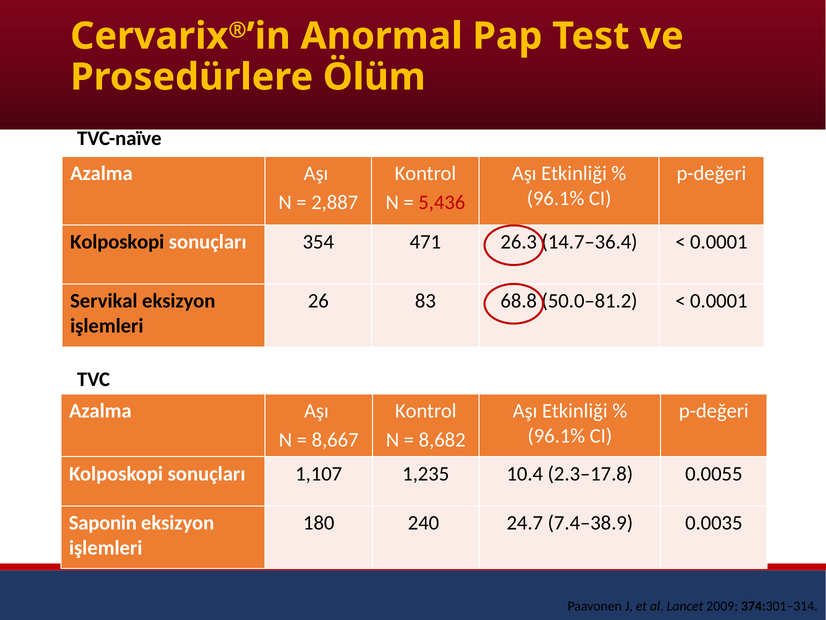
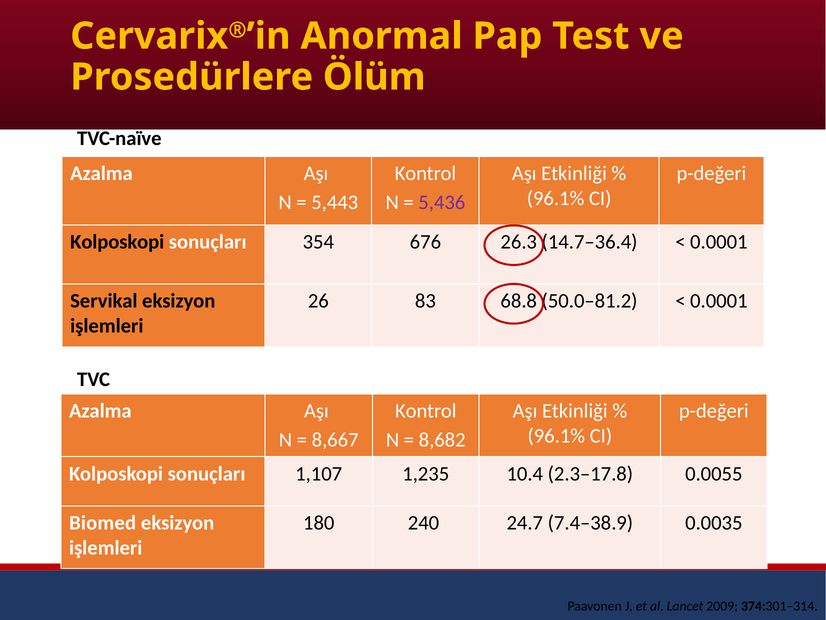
2,887: 2,887 -> 5,443 (335, 202)
5,436 colour: red -> purple (442, 202)
471: 471 -> 676 (425, 242)
Saponin: Saponin -> Biomed (103, 522)
